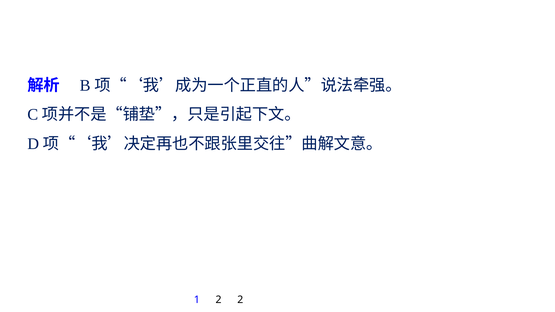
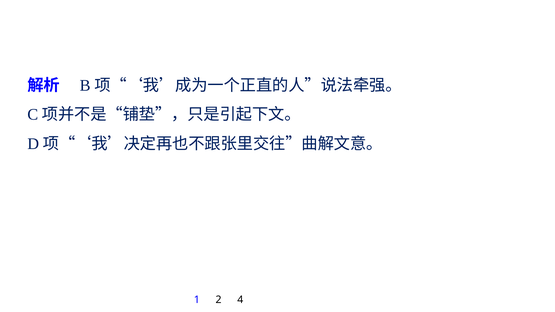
2 2: 2 -> 4 (240, 300)
